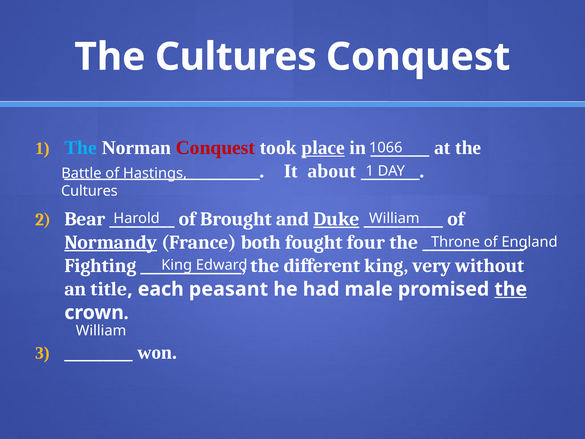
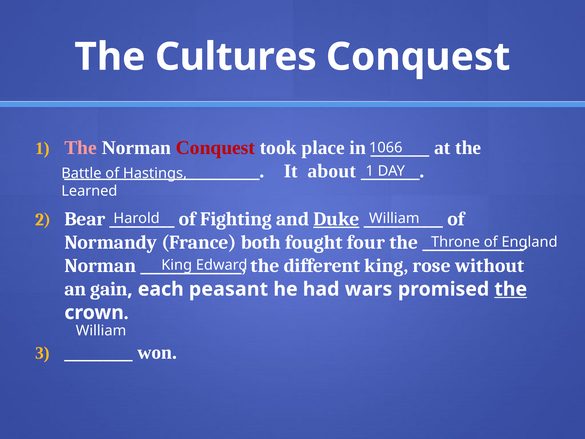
The colour: light blue -> pink (81, 148)
place underline: present -> none (323, 148)
Cultures: Cultures -> Learned (89, 191)
Brought: Brought -> Fighting (236, 219)
Normandy underline: present -> none (111, 242)
Fighting: Fighting -> Norman (100, 266)
very: very -> rose (432, 266)
title: title -> gain (109, 289)
male: male -> wars (369, 289)
